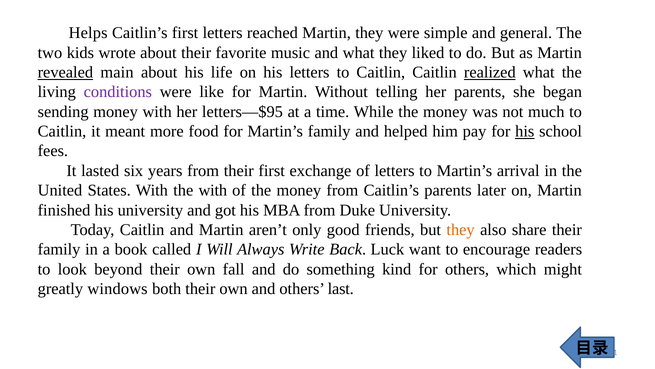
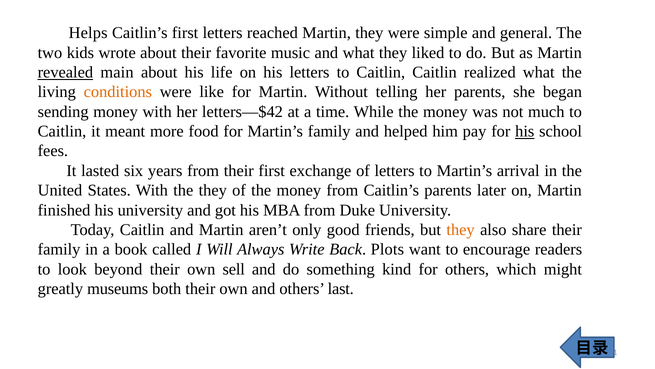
realized underline: present -> none (490, 72)
conditions colour: purple -> orange (118, 92)
letters—$95: letters—$95 -> letters—$42 (242, 112)
the with: with -> they (213, 190)
Luck: Luck -> Plots (387, 249)
fall: fall -> sell (234, 269)
windows: windows -> museums (118, 288)
